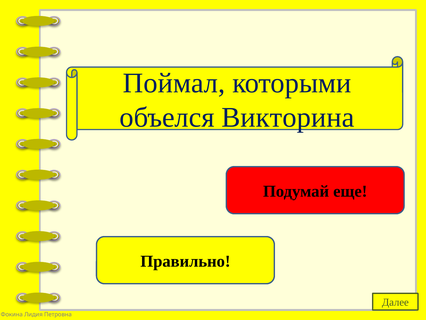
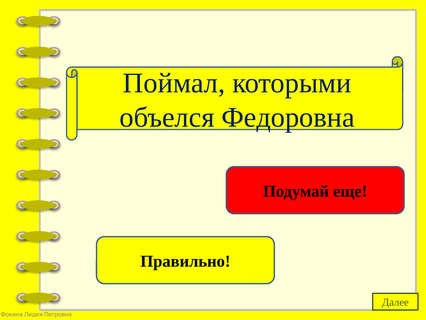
Викторина: Викторина -> Федоровна (288, 117)
